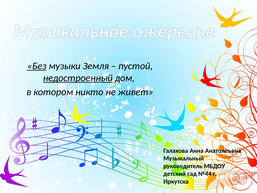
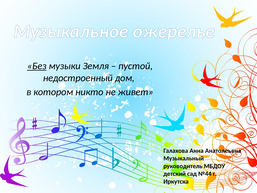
недостроенный underline: present -> none (78, 78)
